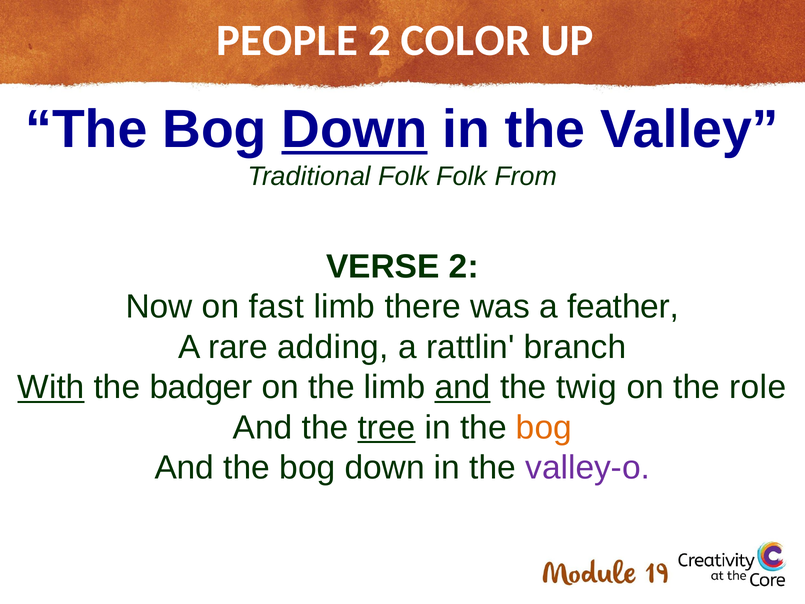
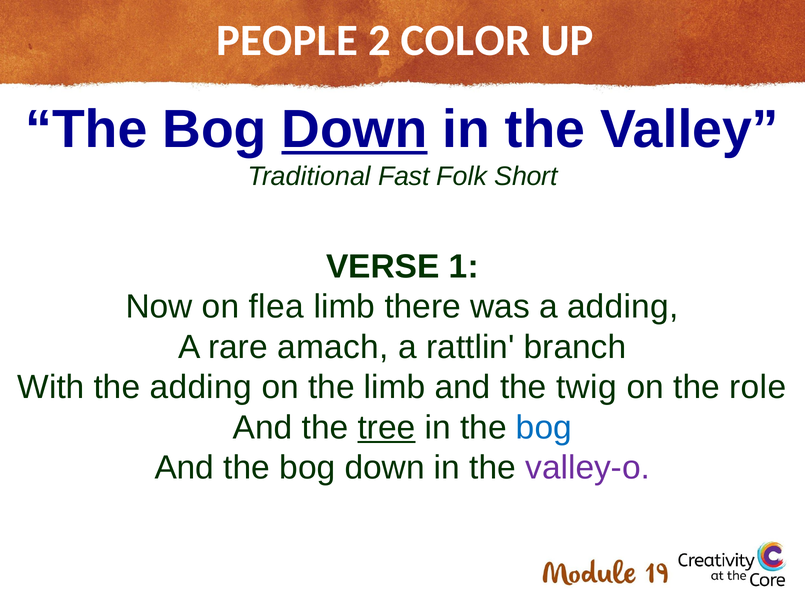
Traditional Folk: Folk -> Fast (404, 176)
From: From -> Short (526, 176)
VERSE 2: 2 -> 1 (464, 266)
fast: fast -> flea (276, 307)
a feather: feather -> adding (623, 307)
adding: adding -> amach (333, 347)
With underline: present -> none (51, 387)
the badger: badger -> adding (201, 387)
and underline: present -> none (463, 387)
bog colour: orange -> blue (544, 427)
